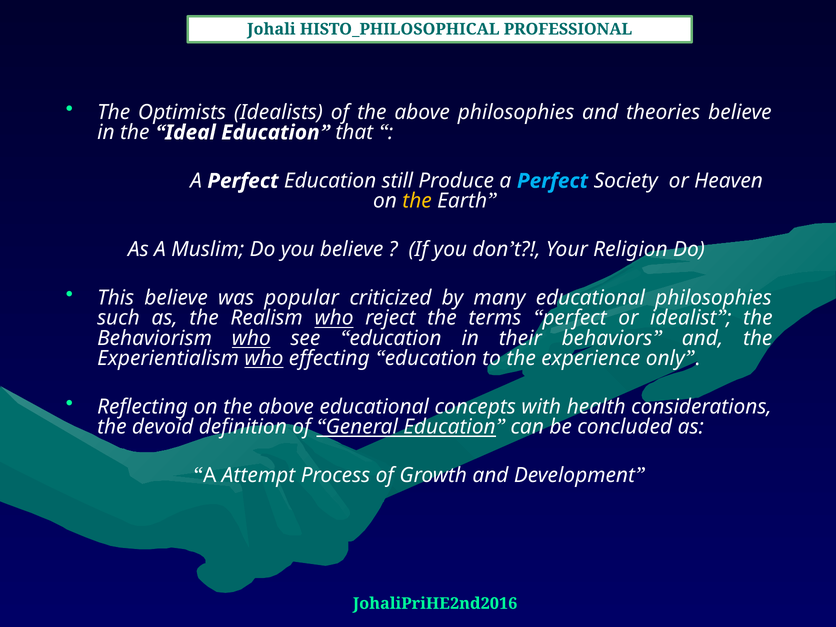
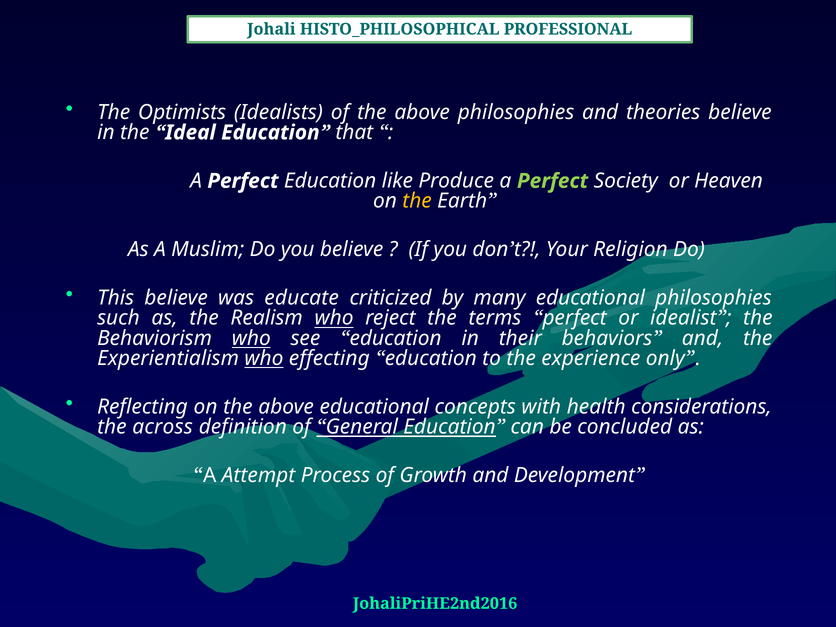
still: still -> like (397, 181)
Perfect colour: light blue -> light green (553, 181)
popular: popular -> educate (302, 298)
devoid: devoid -> across (163, 427)
